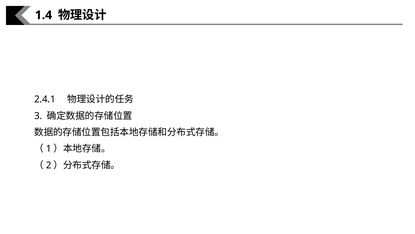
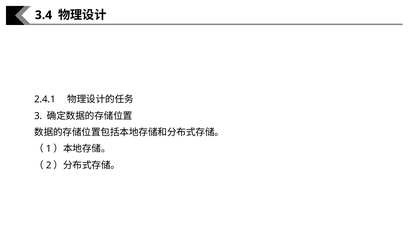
1.4: 1.4 -> 3.4 (43, 15)
